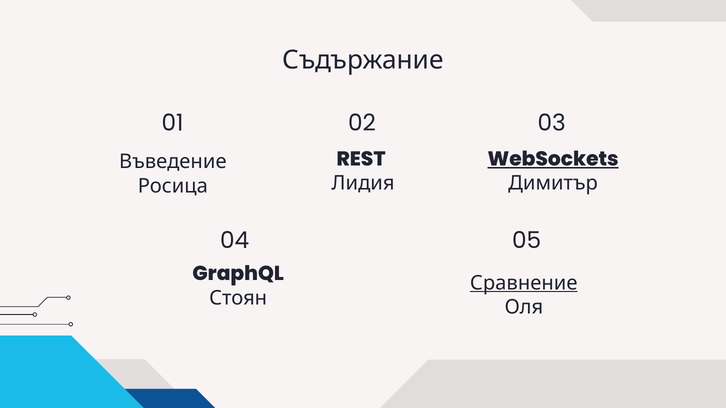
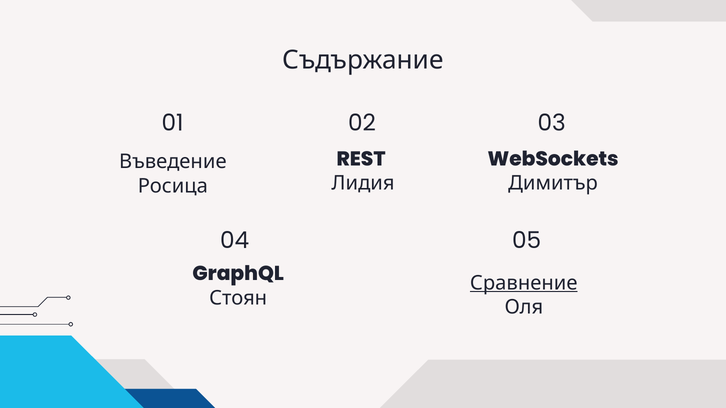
WebSockets underline: present -> none (553, 159)
